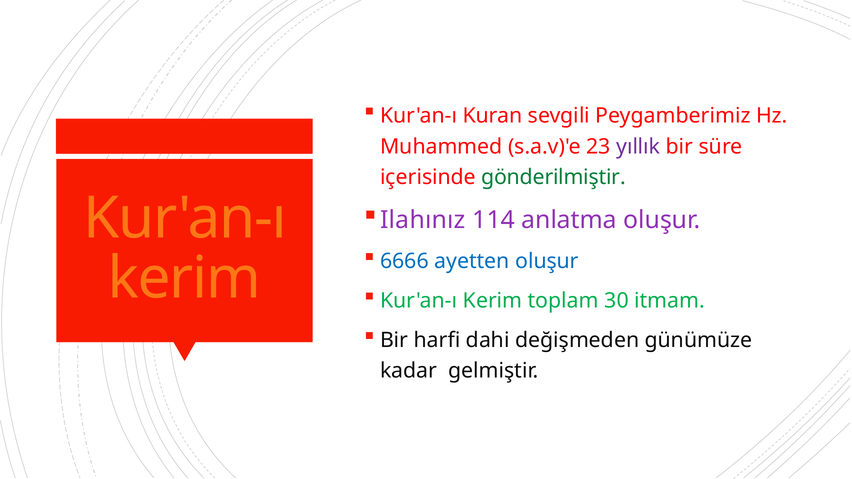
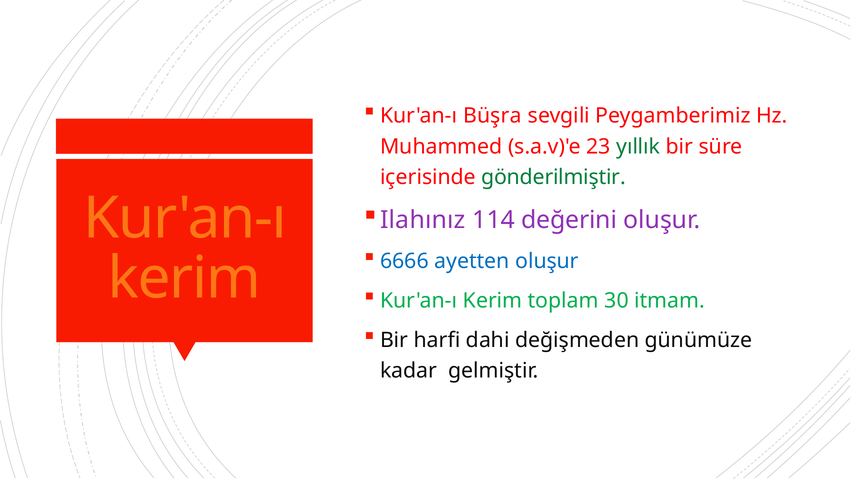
Kuran: Kuran -> Büşra (492, 116)
yıllık colour: purple -> green (638, 147)
anlatma: anlatma -> değerini (569, 220)
